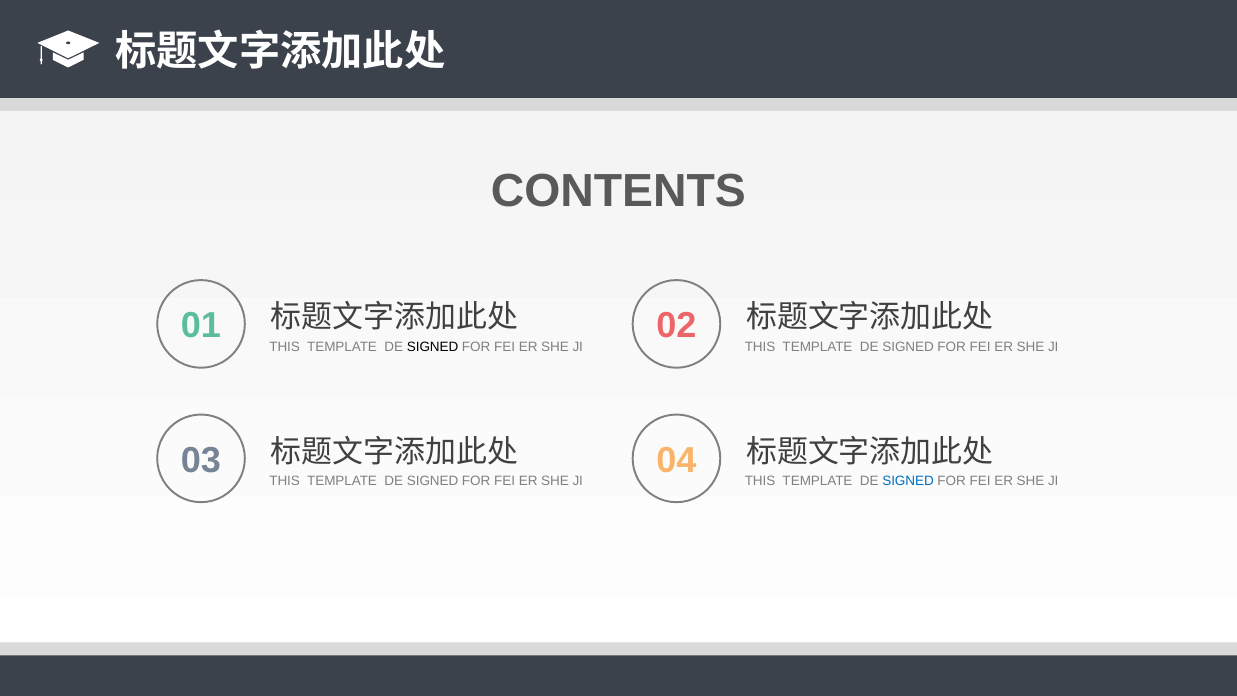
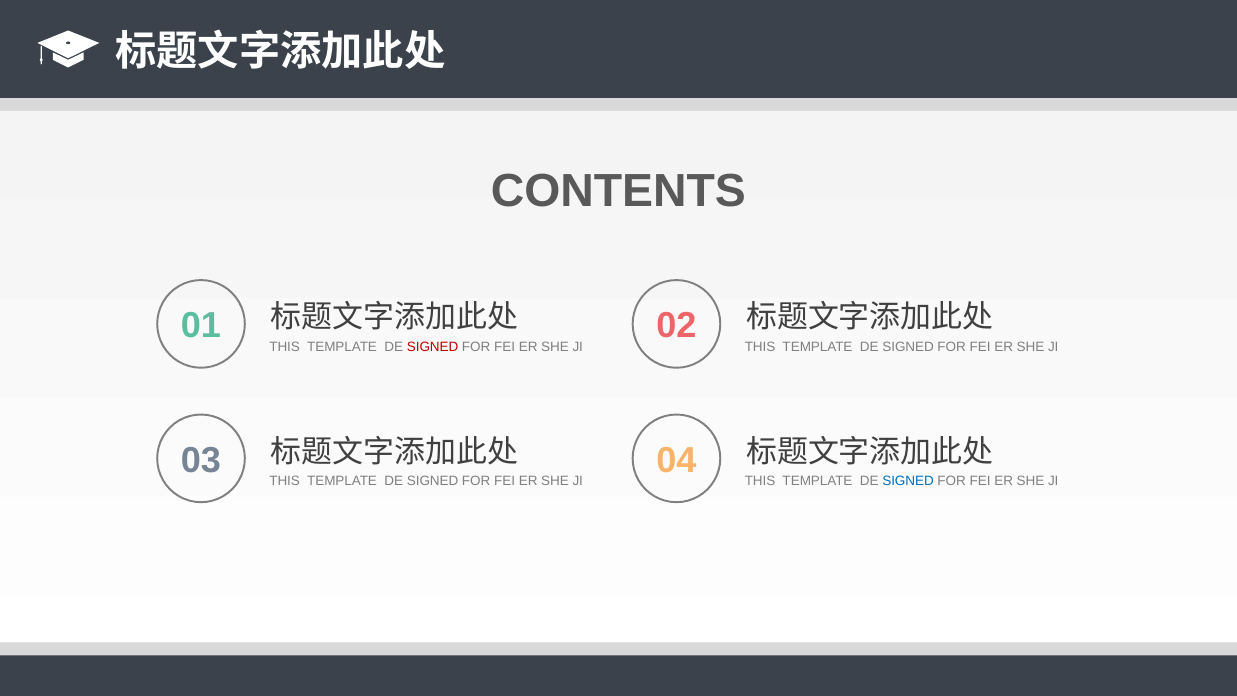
SIGNED colour: black -> red (433, 347)
